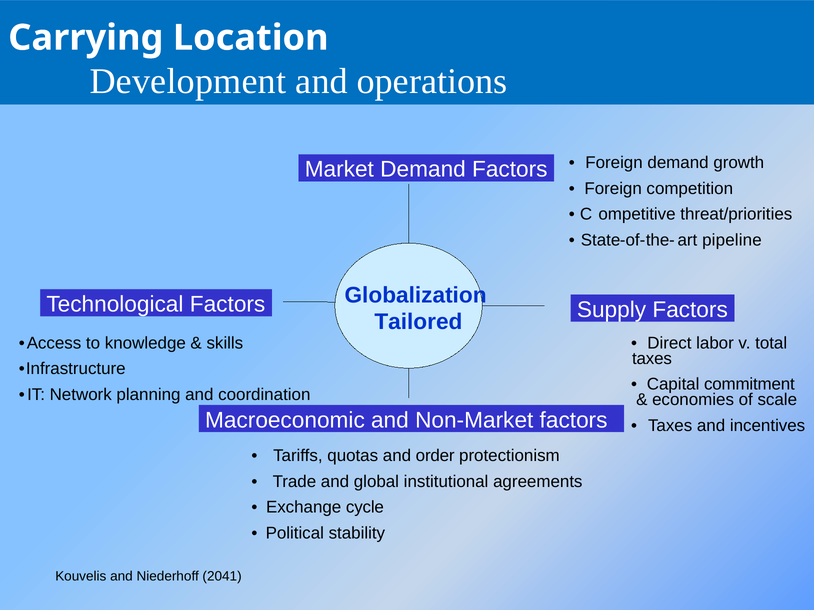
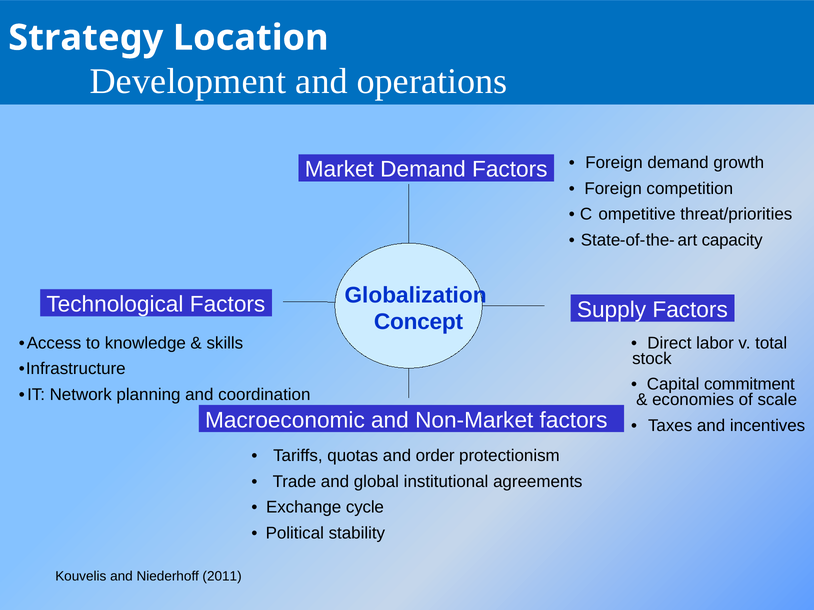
Carrying: Carrying -> Strategy (86, 38)
pipeline: pipeline -> capacity (732, 240)
Tailored: Tailored -> Concept (419, 322)
taxes: taxes -> stock (652, 359)
2041: 2041 -> 2011 (222, 577)
